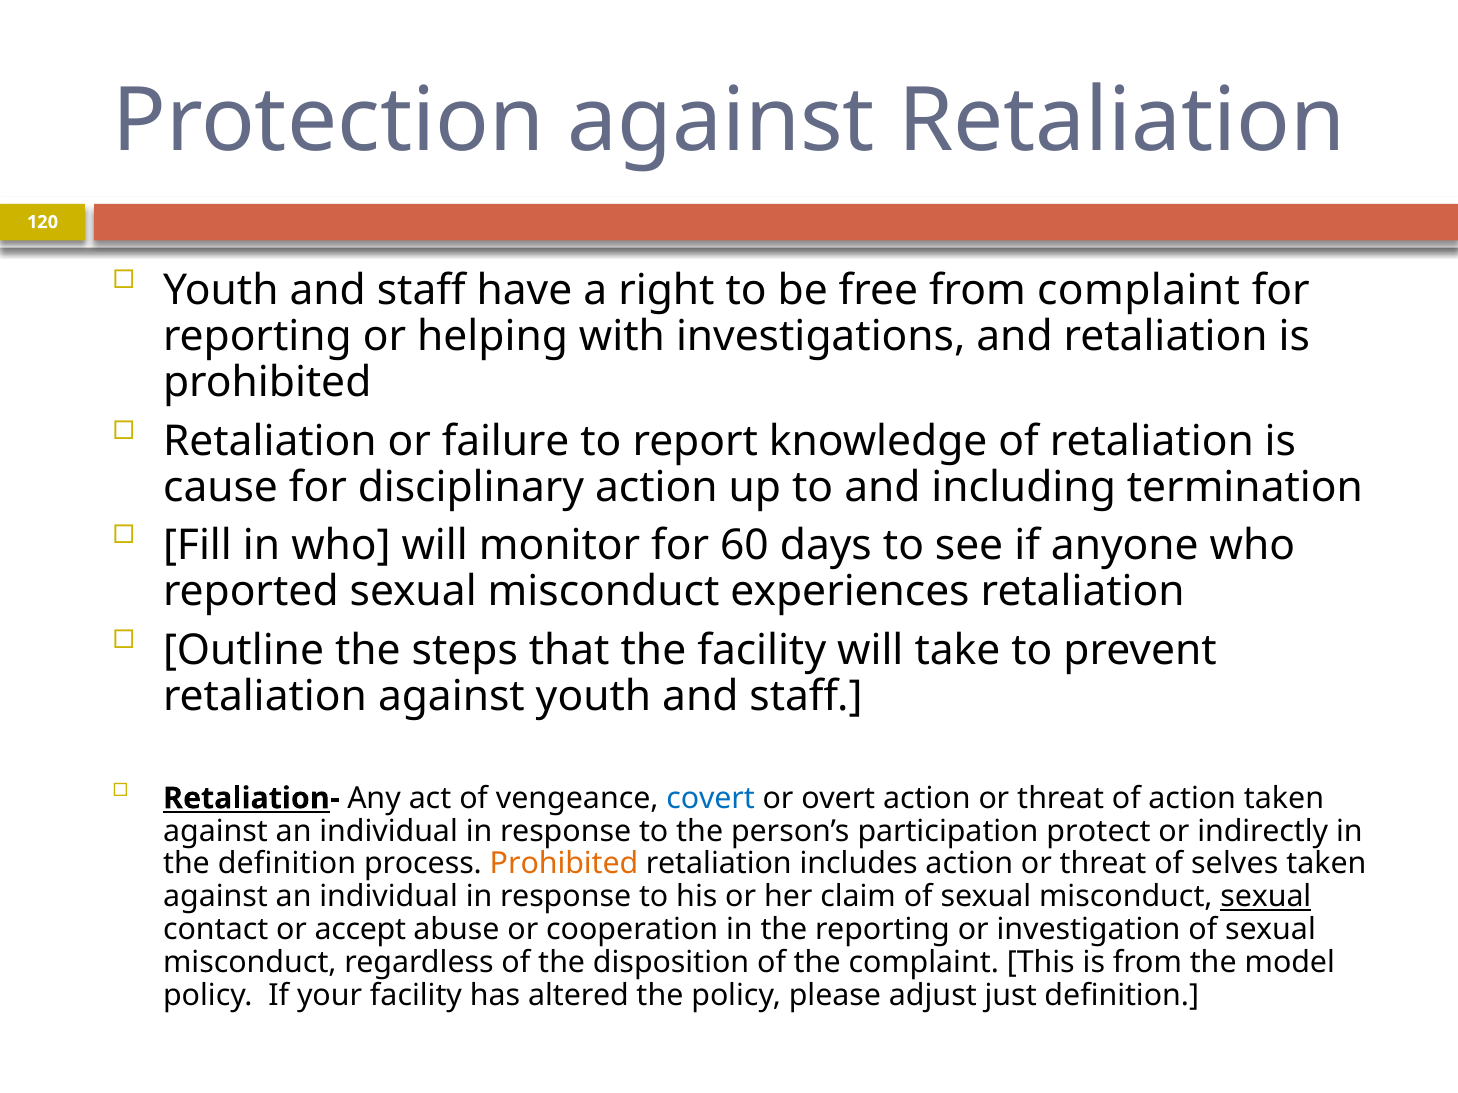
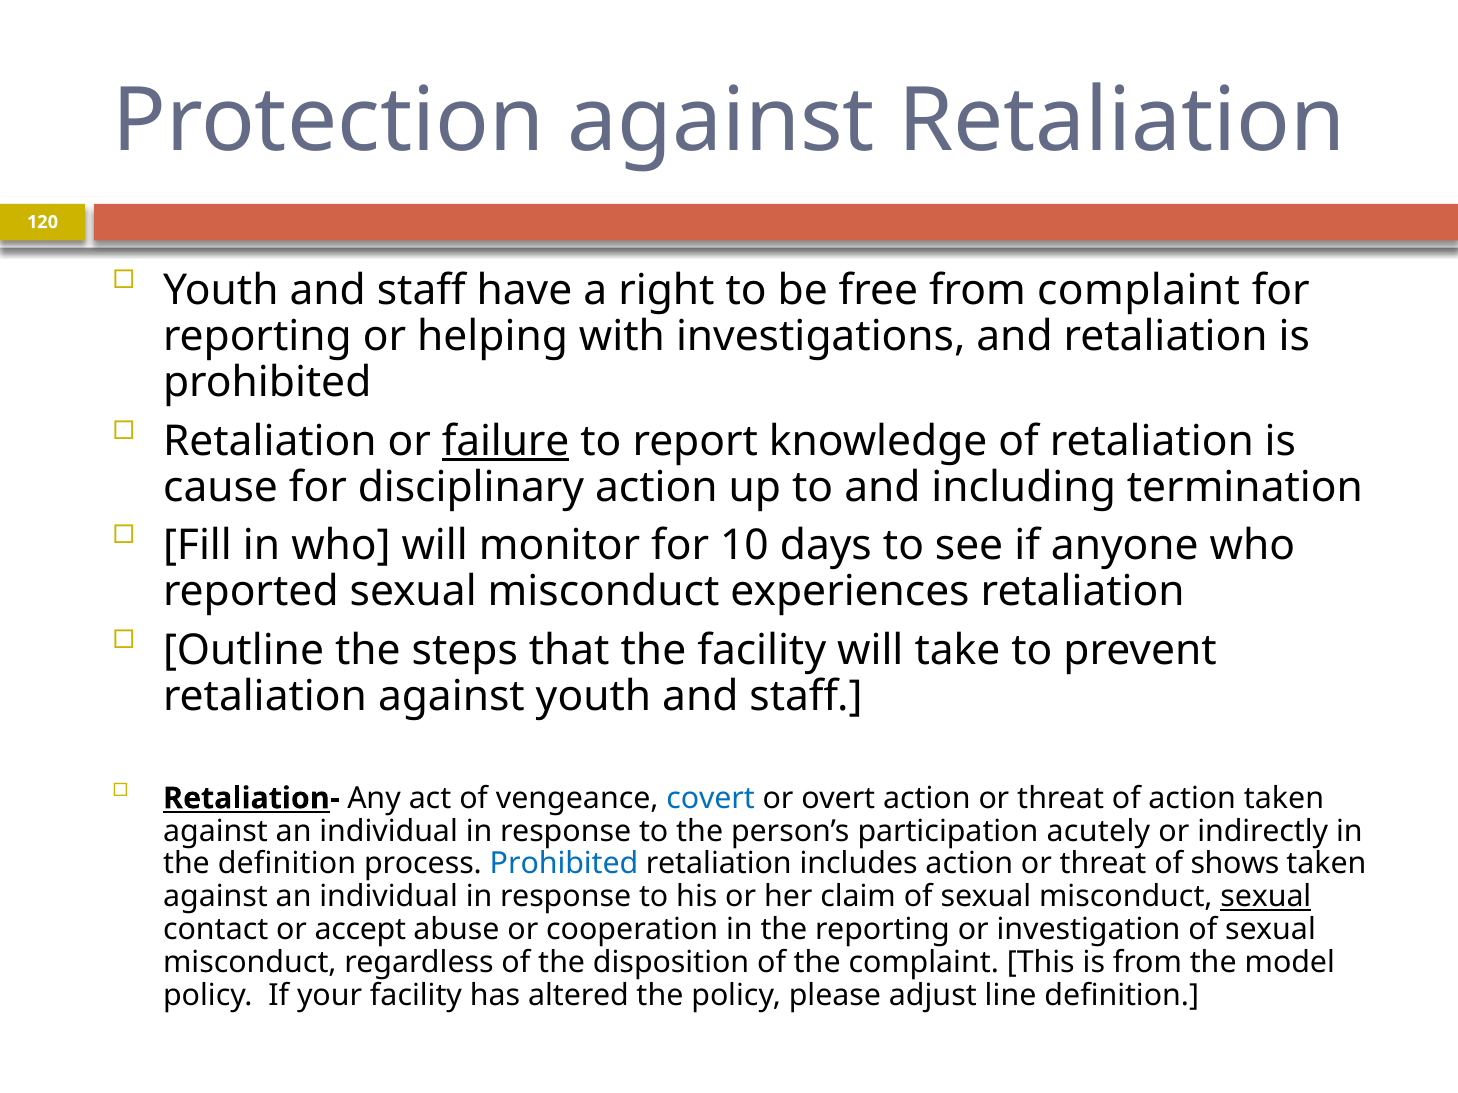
failure underline: none -> present (506, 441)
60: 60 -> 10 (744, 546)
protect: protect -> acutely (1098, 831)
Prohibited colour: orange -> blue (564, 864)
selves: selves -> shows (1235, 864)
just: just -> line (1011, 996)
